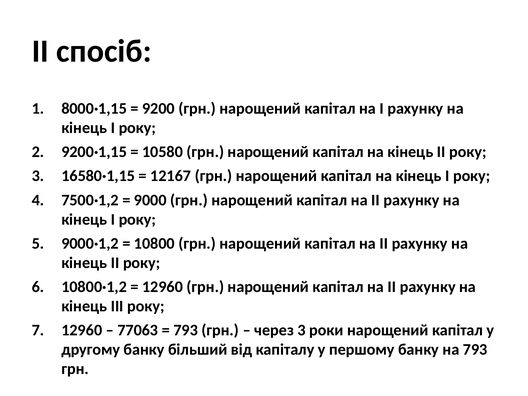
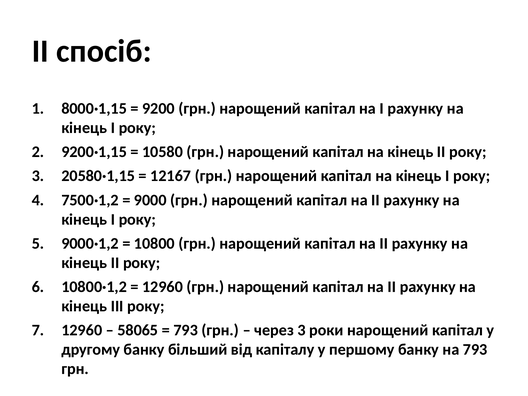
16580·1,15: 16580·1,15 -> 20580·1,15 (98, 176)
77063: 77063 -> 58065 (138, 330)
